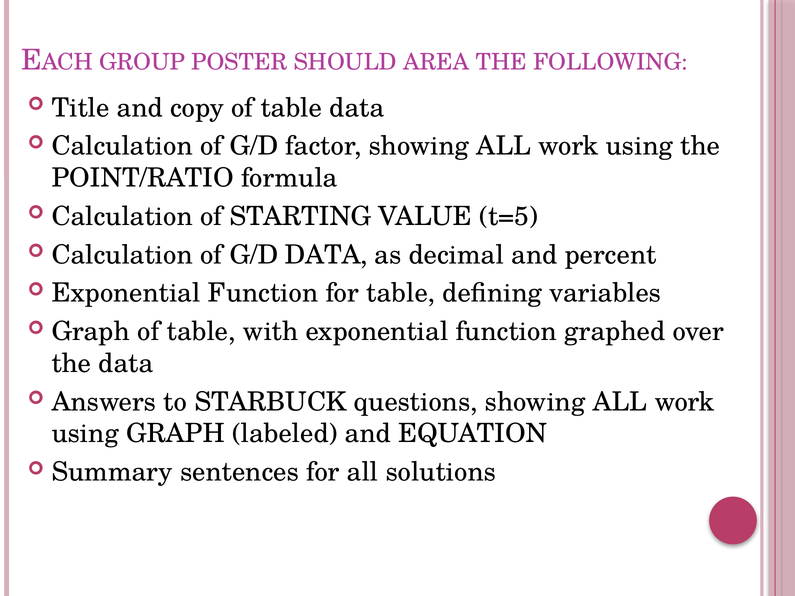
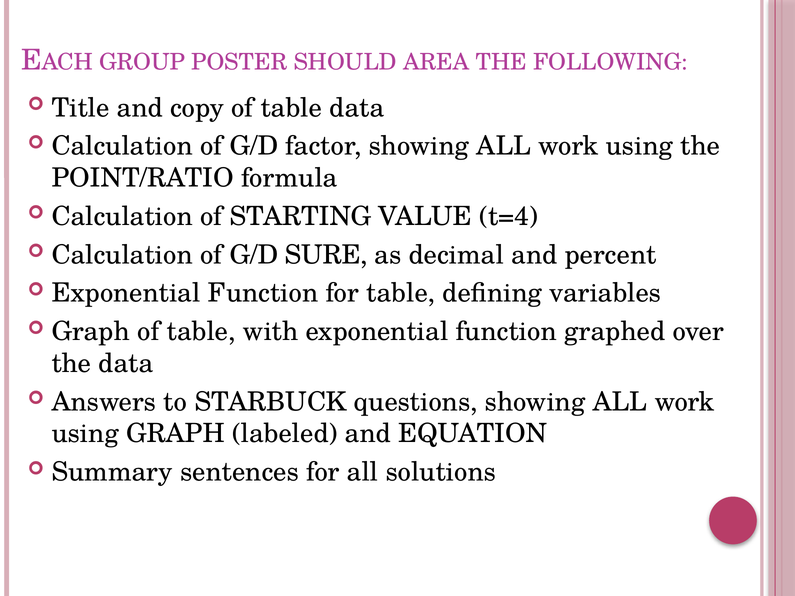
t=5: t=5 -> t=4 (509, 216)
G/D DATA: DATA -> SURE (326, 255)
